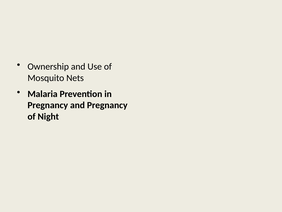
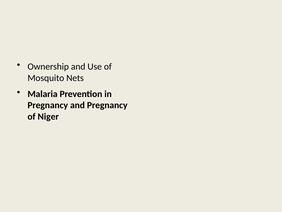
Night: Night -> Niger (48, 116)
